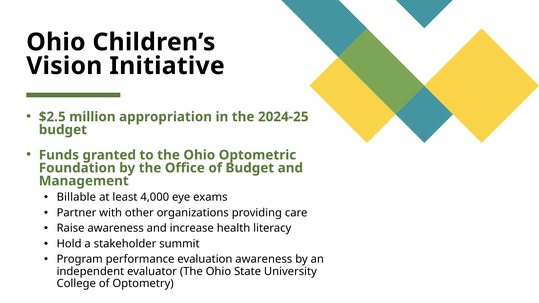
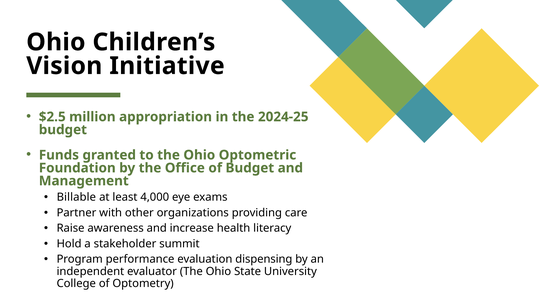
evaluation awareness: awareness -> dispensing (264, 259)
